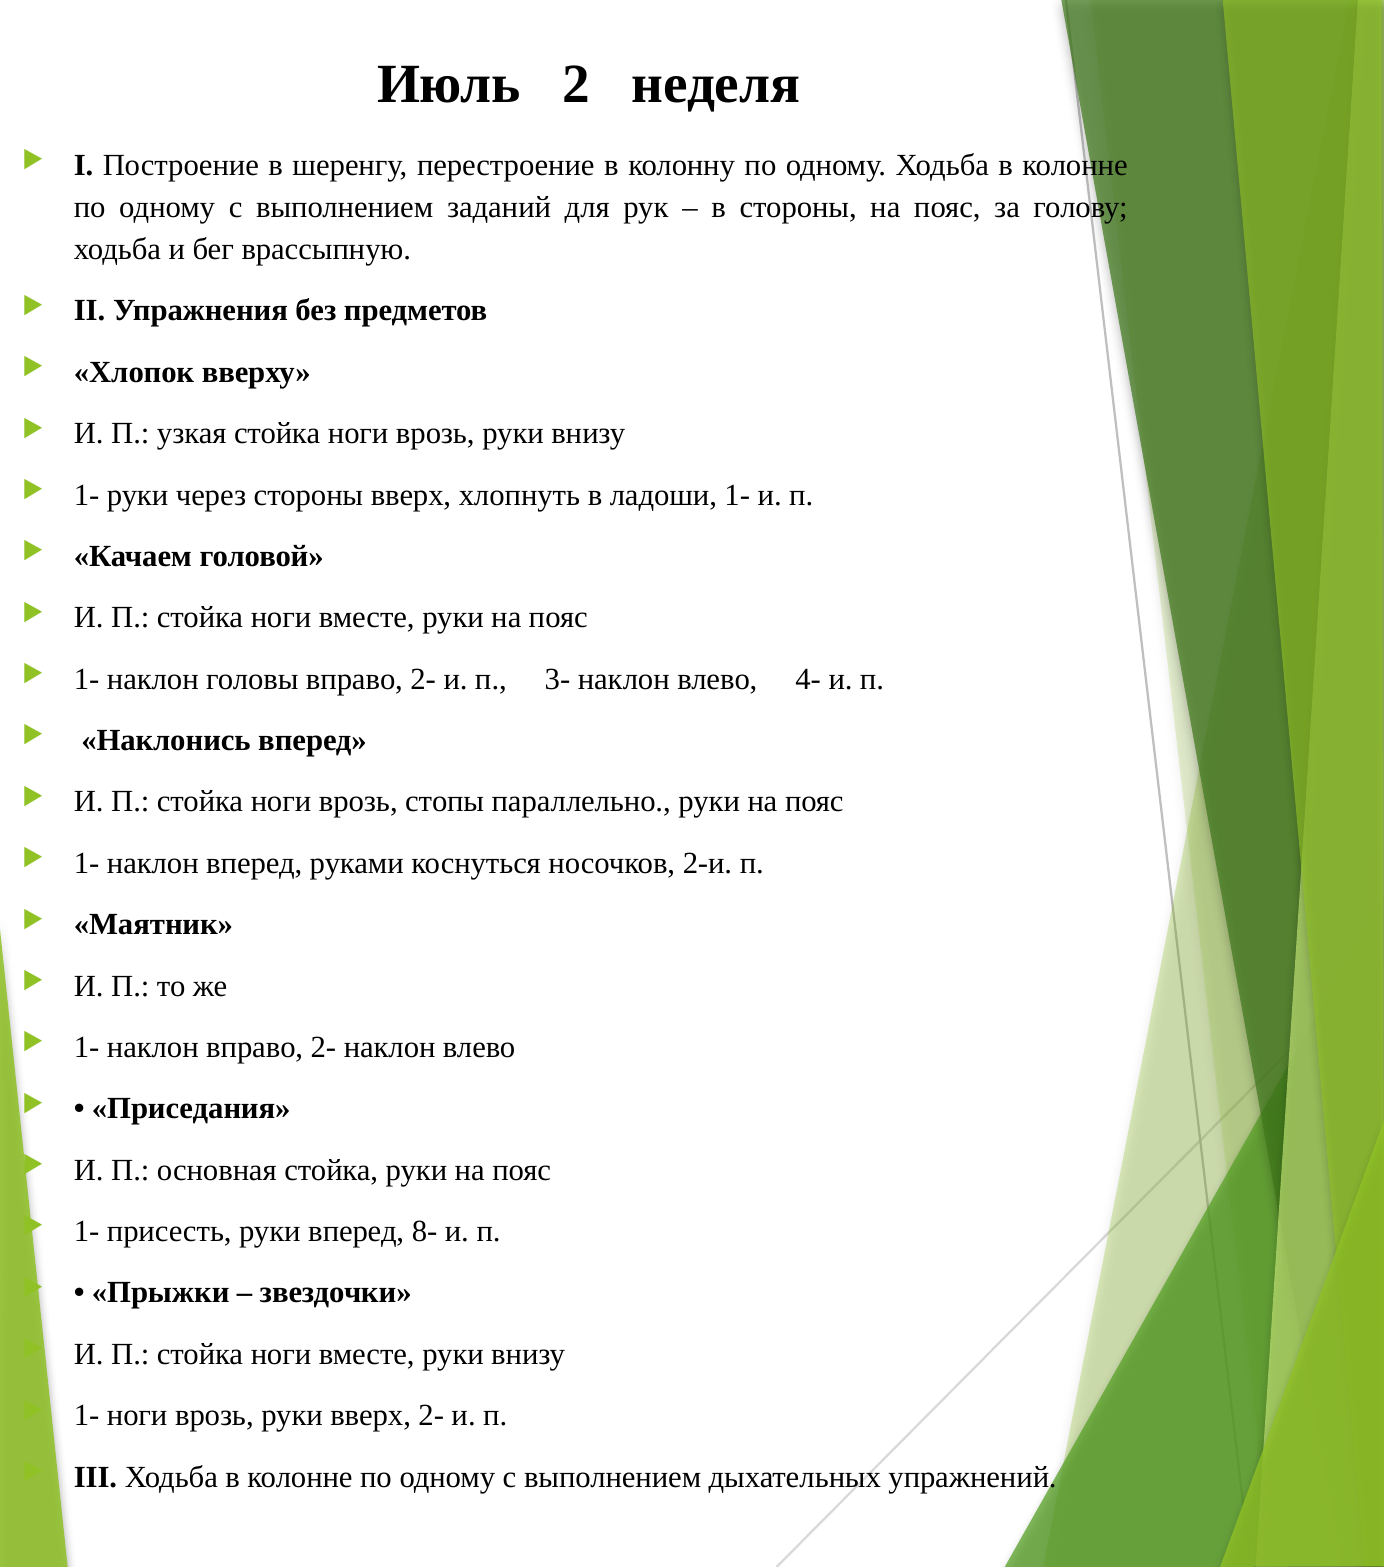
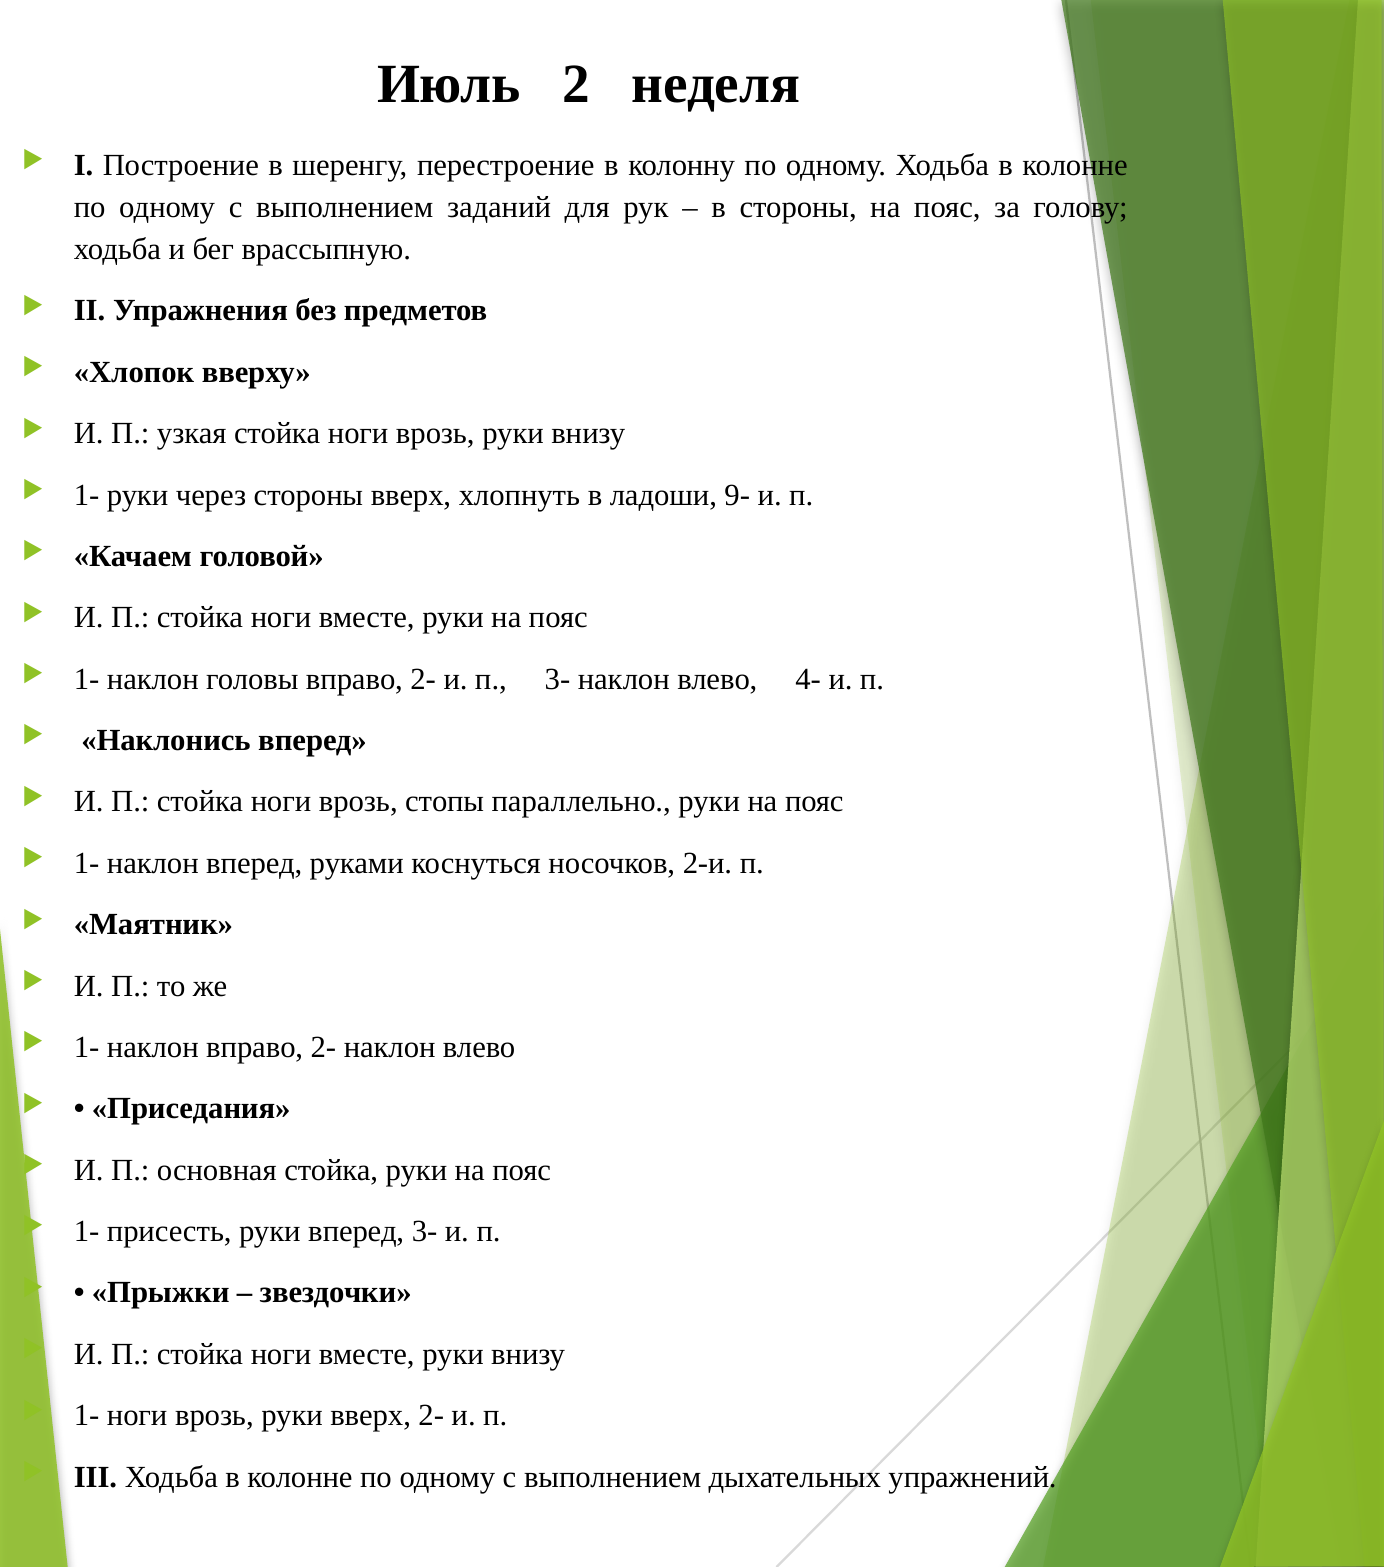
ладоши 1-: 1- -> 9- (737, 495)
вперед 8-: 8- -> 3- (425, 1231)
